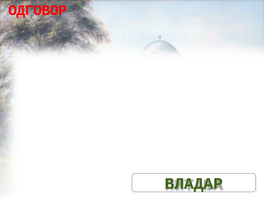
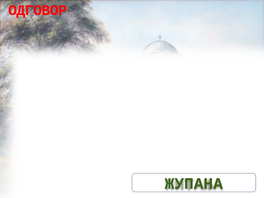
ВЛАДАР: ВЛАДАР -> ЖУПАНА (194, 184)
